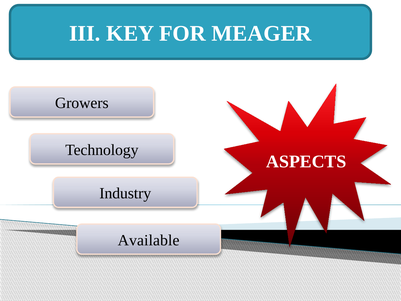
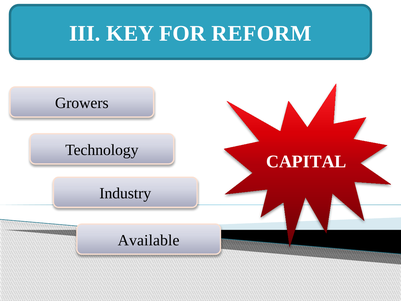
MEAGER: MEAGER -> REFORM (262, 33)
ASPECTS: ASPECTS -> CAPITAL (306, 162)
